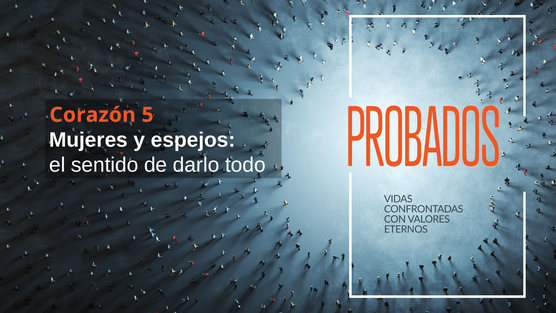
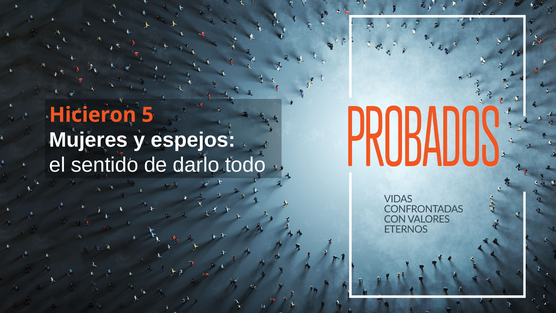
Corazón: Corazón -> Hicieron (93, 115)
